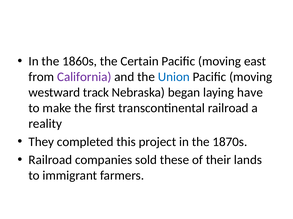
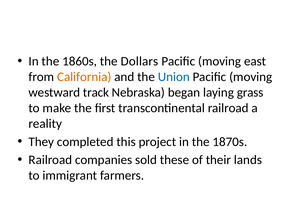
Certain: Certain -> Dollars (140, 61)
California colour: purple -> orange (84, 77)
have: have -> grass (250, 93)
